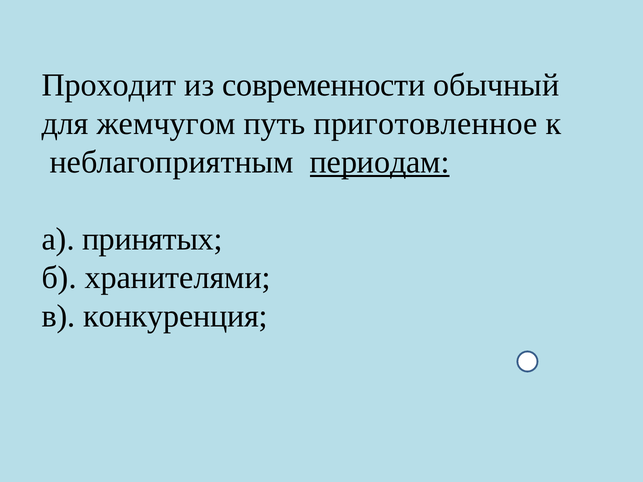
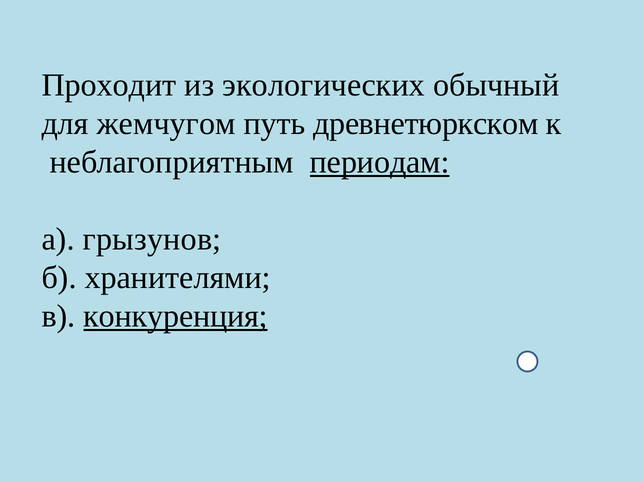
современности: современности -> экологических (324, 85)
приготовленное: приготовленное -> древнетюркском (426, 124)
принятых: принятых -> грызунов (152, 239)
конкуренция underline: none -> present (176, 317)
